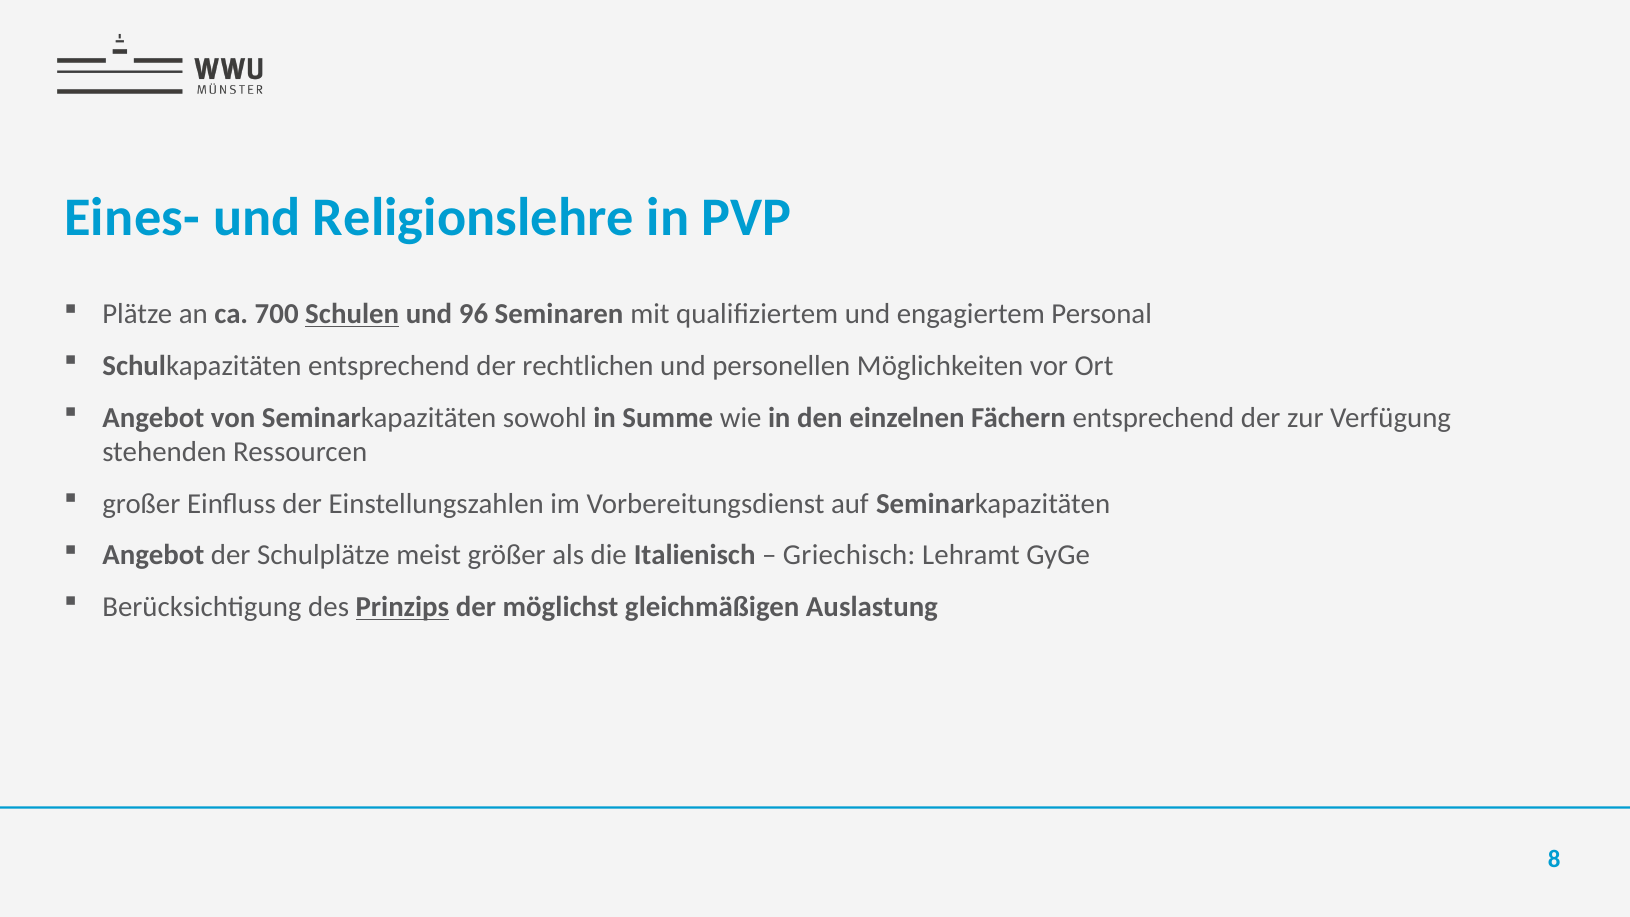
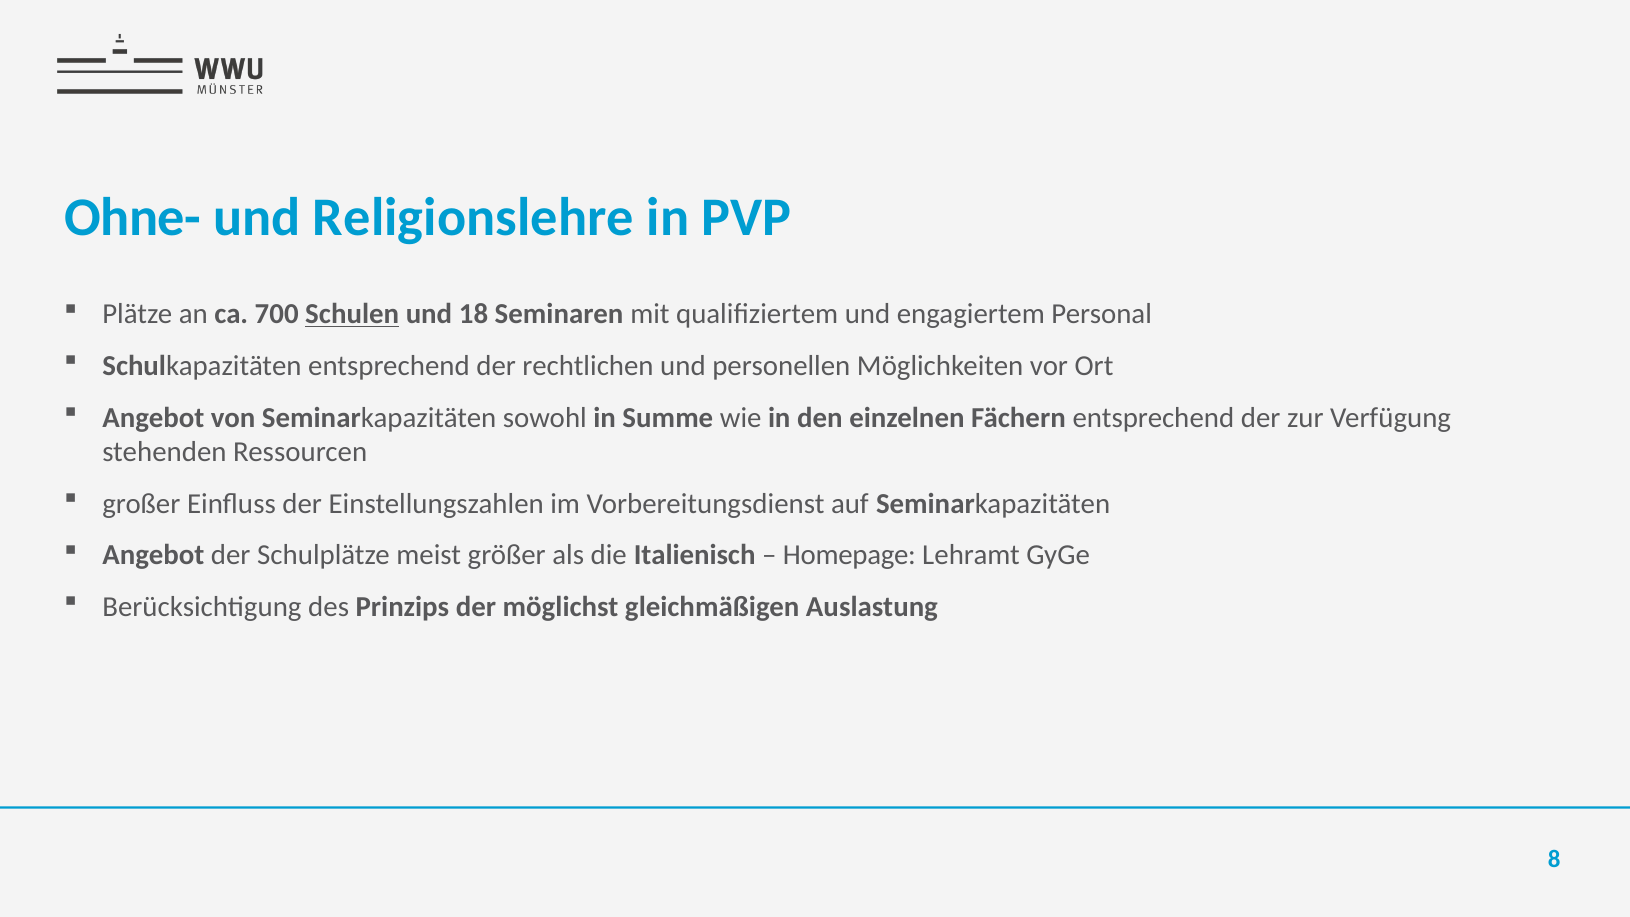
Eines-: Eines- -> Ohne- (133, 217)
96: 96 -> 18 (473, 314)
Griechisch: Griechisch -> Homepage (849, 555)
Prinzips underline: present -> none (402, 607)
